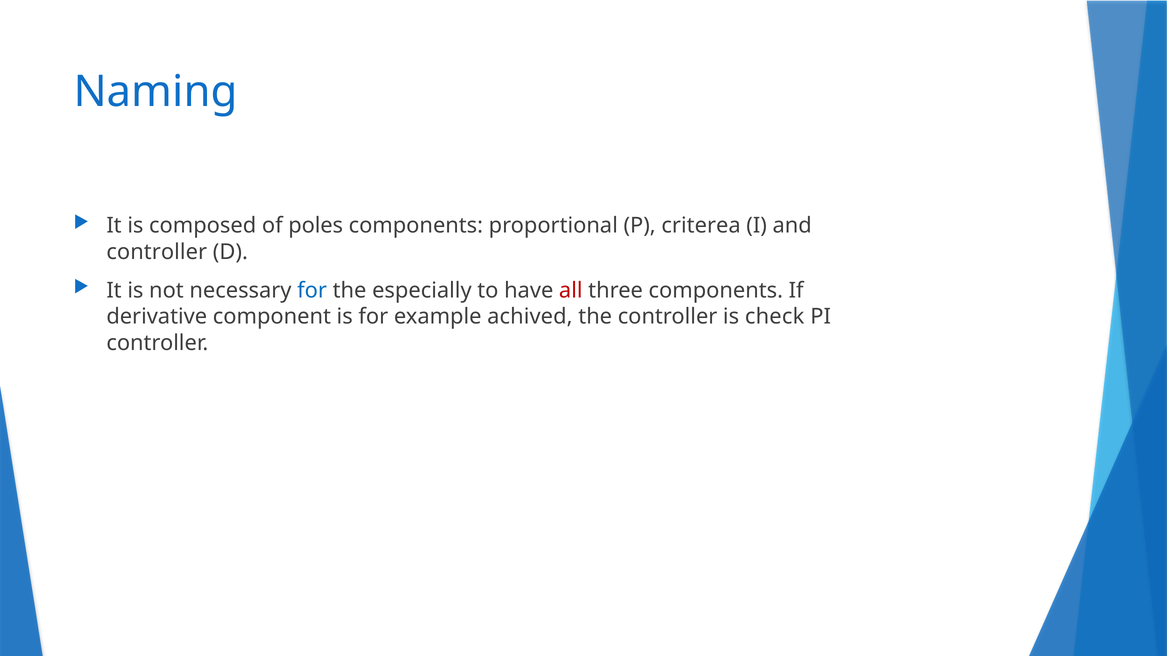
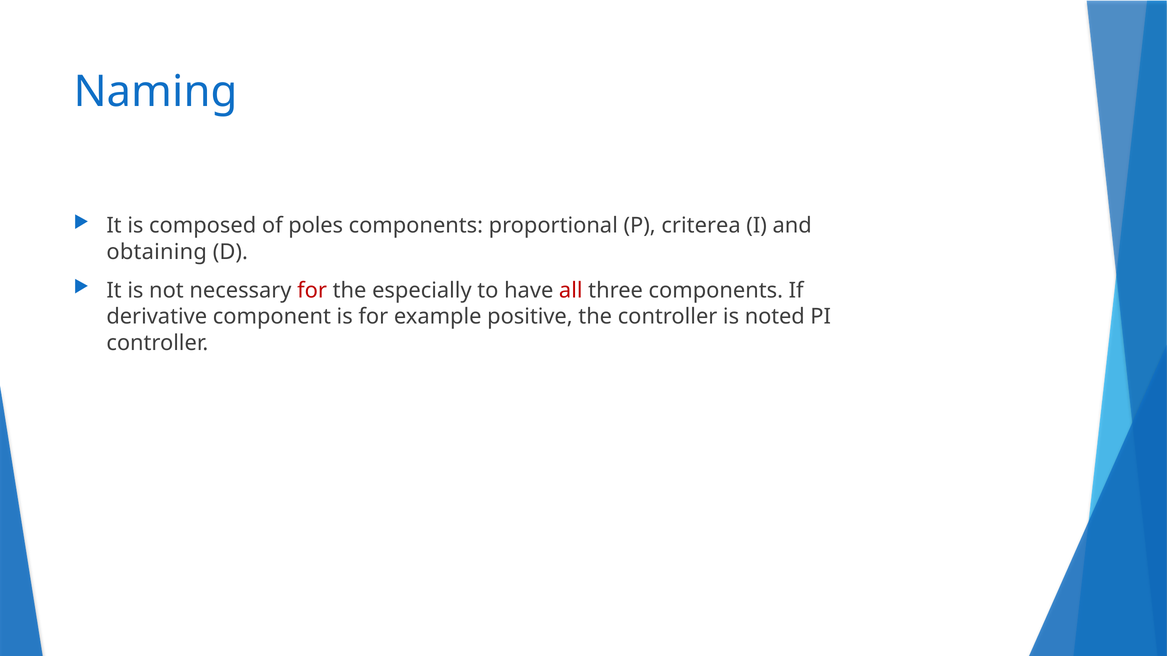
controller: controller -> obtaining (157, 252)
for colour: blue -> red (312, 291)
achived: achived -> positive (530, 317)
check: check -> noted (775, 317)
